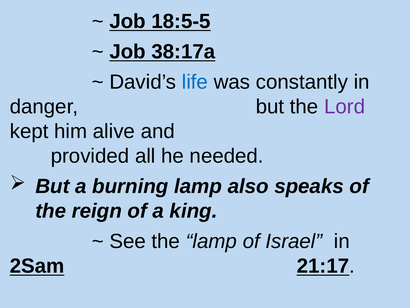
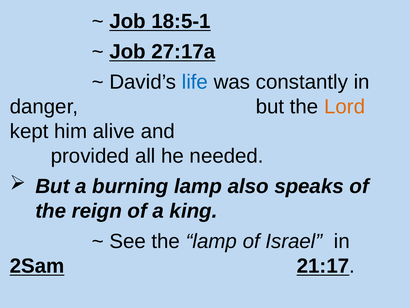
18:5-5: 18:5-5 -> 18:5-1 (181, 21)
38:17a: 38:17a -> 27:17a (183, 52)
Lord colour: purple -> orange (345, 107)
